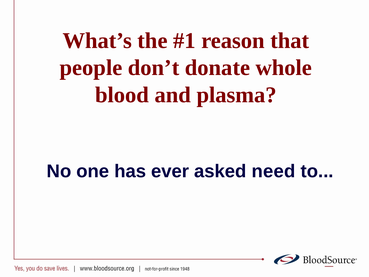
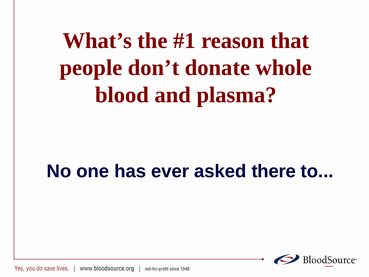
need: need -> there (274, 171)
